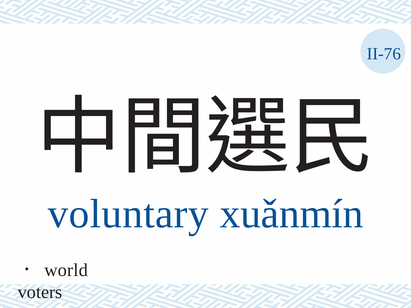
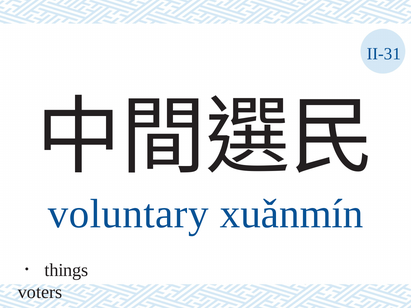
II-76: II-76 -> II-31 (384, 54)
world: world -> things (66, 270)
